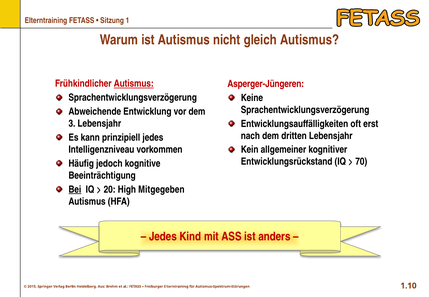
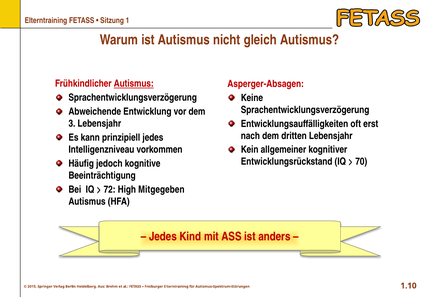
Asperger-Jüngeren: Asperger-Jüngeren -> Asperger-Absagen (266, 84)
Bei underline: present -> none (75, 189)
20: 20 -> 72 (110, 189)
